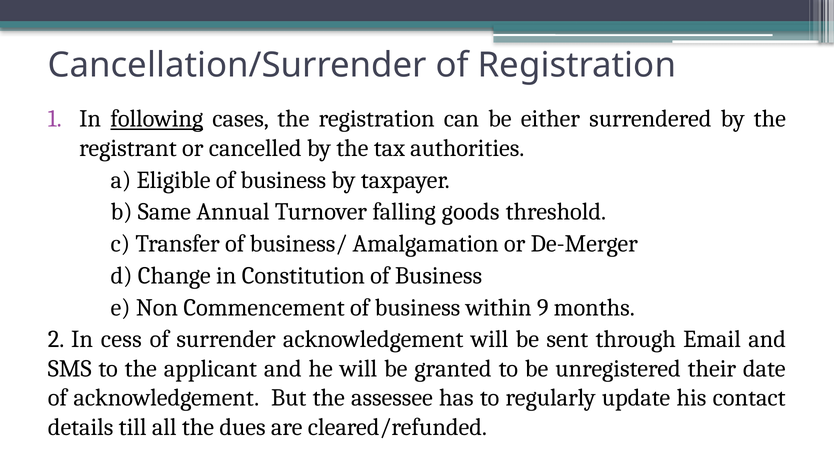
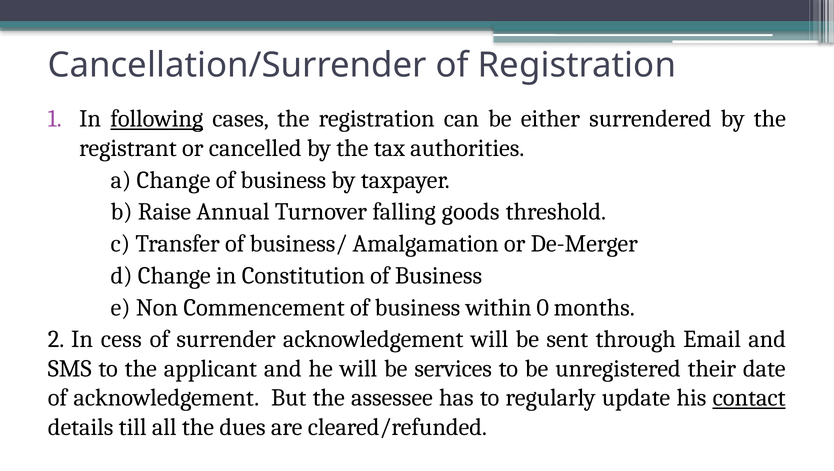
a Eligible: Eligible -> Change (174, 180)
Same: Same -> Raise (164, 212)
9: 9 -> 0 (543, 307)
granted: granted -> services (453, 368)
contact underline: none -> present (749, 397)
